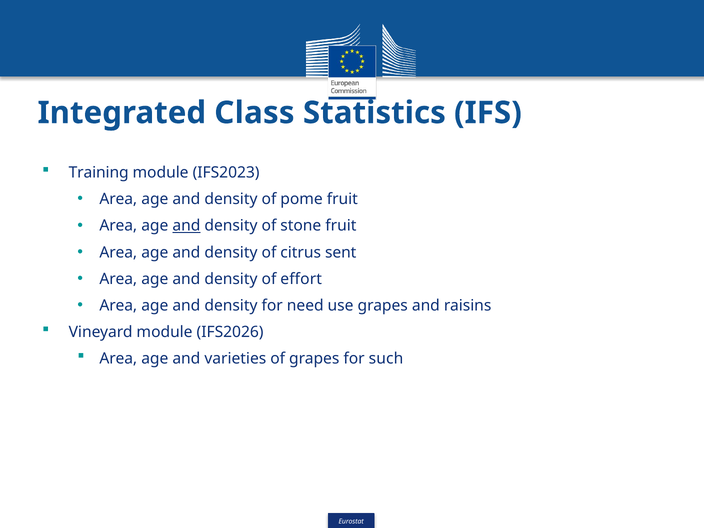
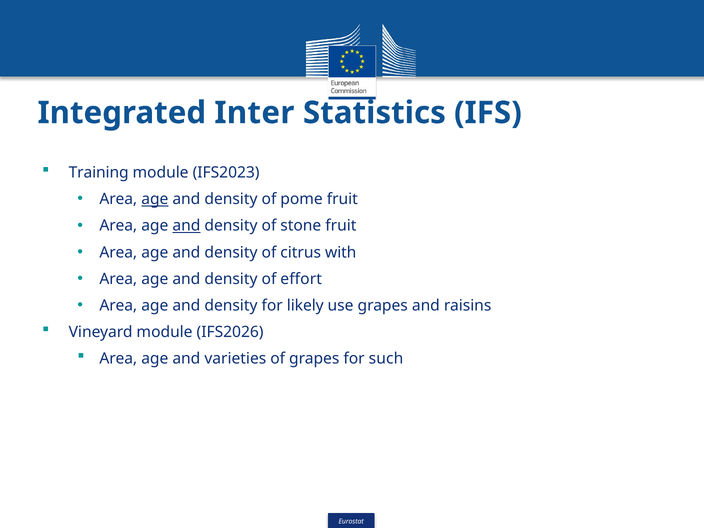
Class: Class -> Inter (254, 113)
age underline: none -> present (155, 199)
sent: sent -> with (341, 252)
need: need -> likely (305, 306)
